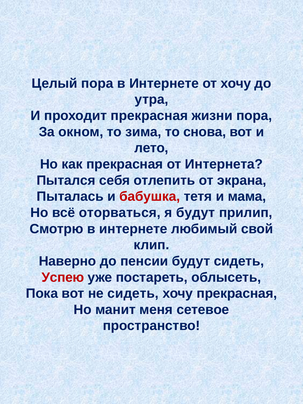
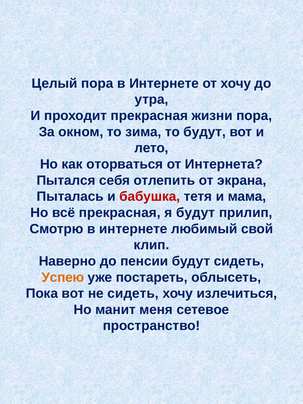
то снова: снова -> будут (205, 132)
как прекрасная: прекрасная -> оторваться (125, 164)
всё оторваться: оторваться -> прекрасная (120, 213)
Успею colour: red -> orange (63, 277)
хочу прекрасная: прекрасная -> излечиться (237, 293)
